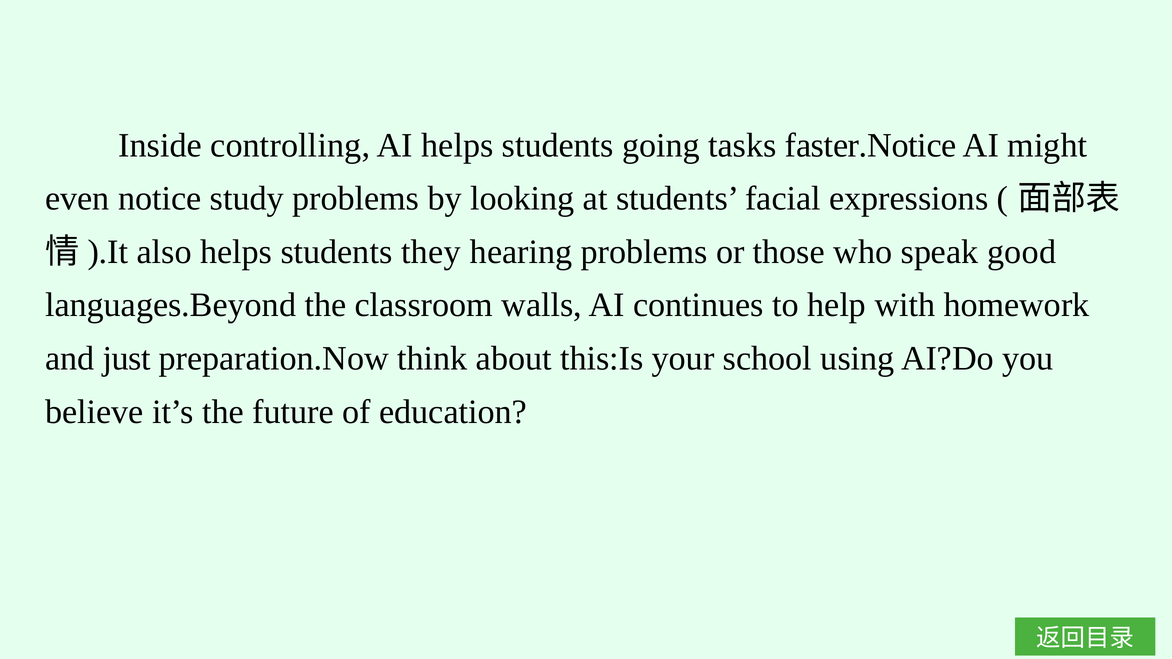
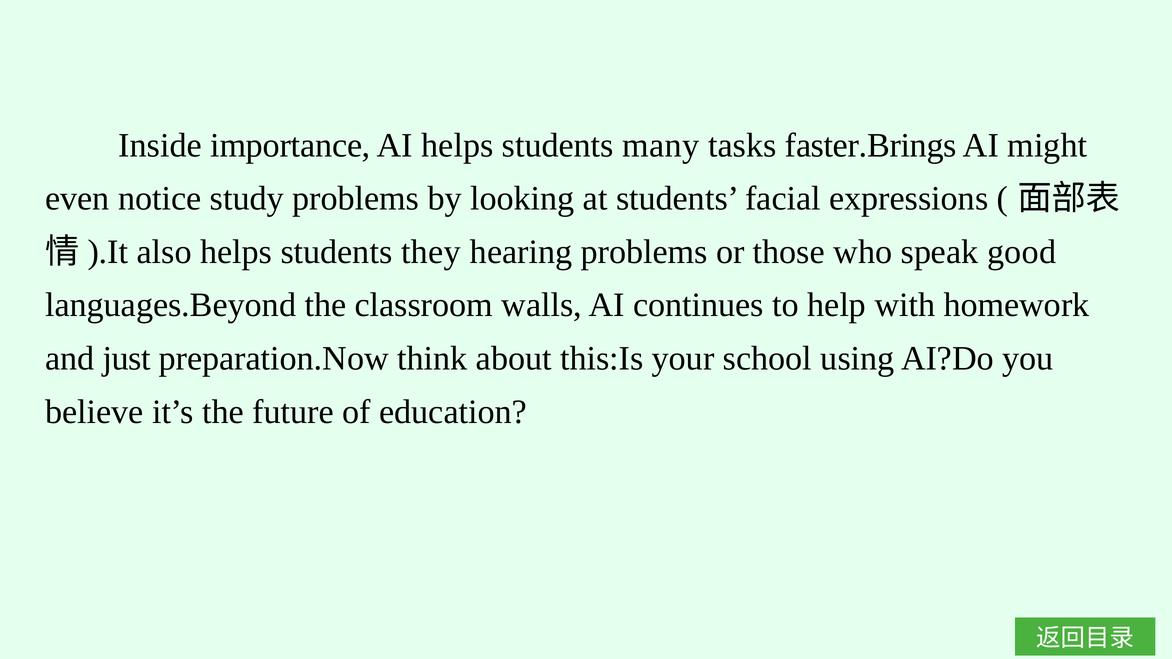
controlling: controlling -> importance (290, 145)
going: going -> many (661, 145)
faster.Notice: faster.Notice -> faster.Brings (871, 145)
